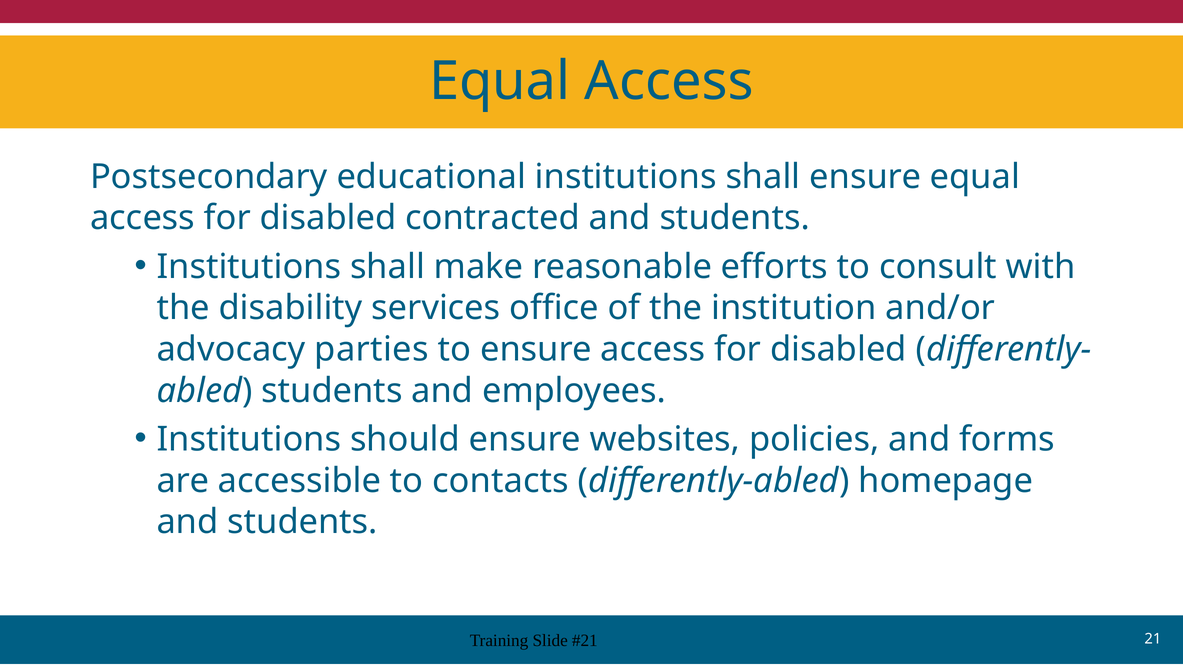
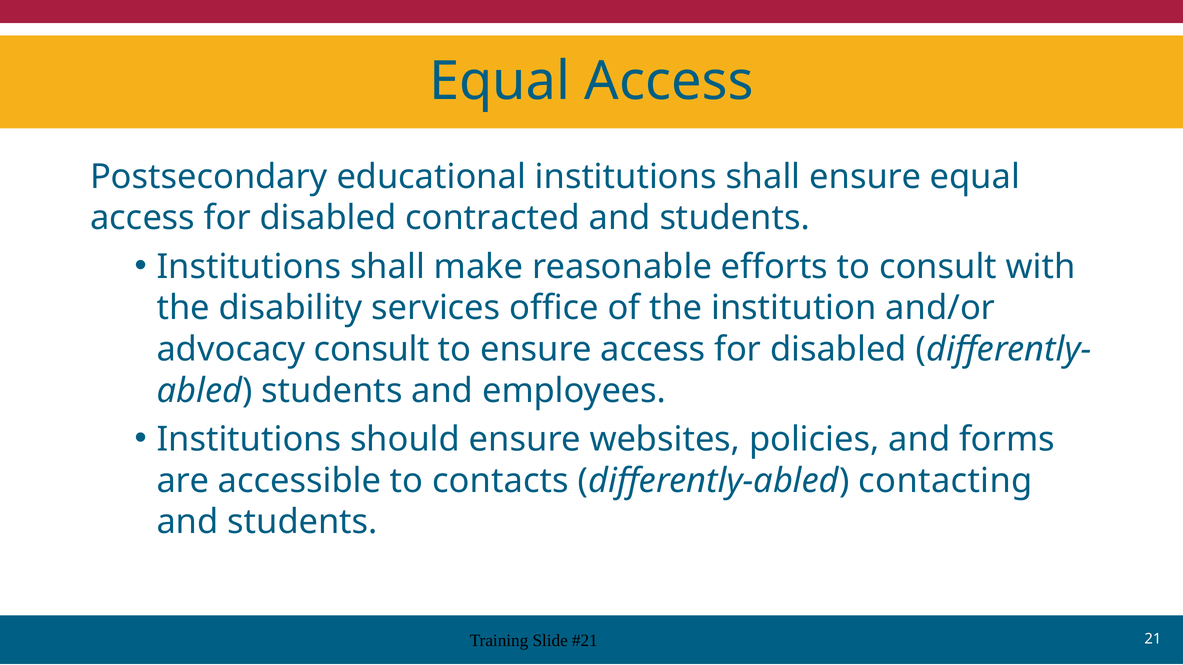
advocacy parties: parties -> consult (372, 350)
homepage: homepage -> contacting (945, 481)
